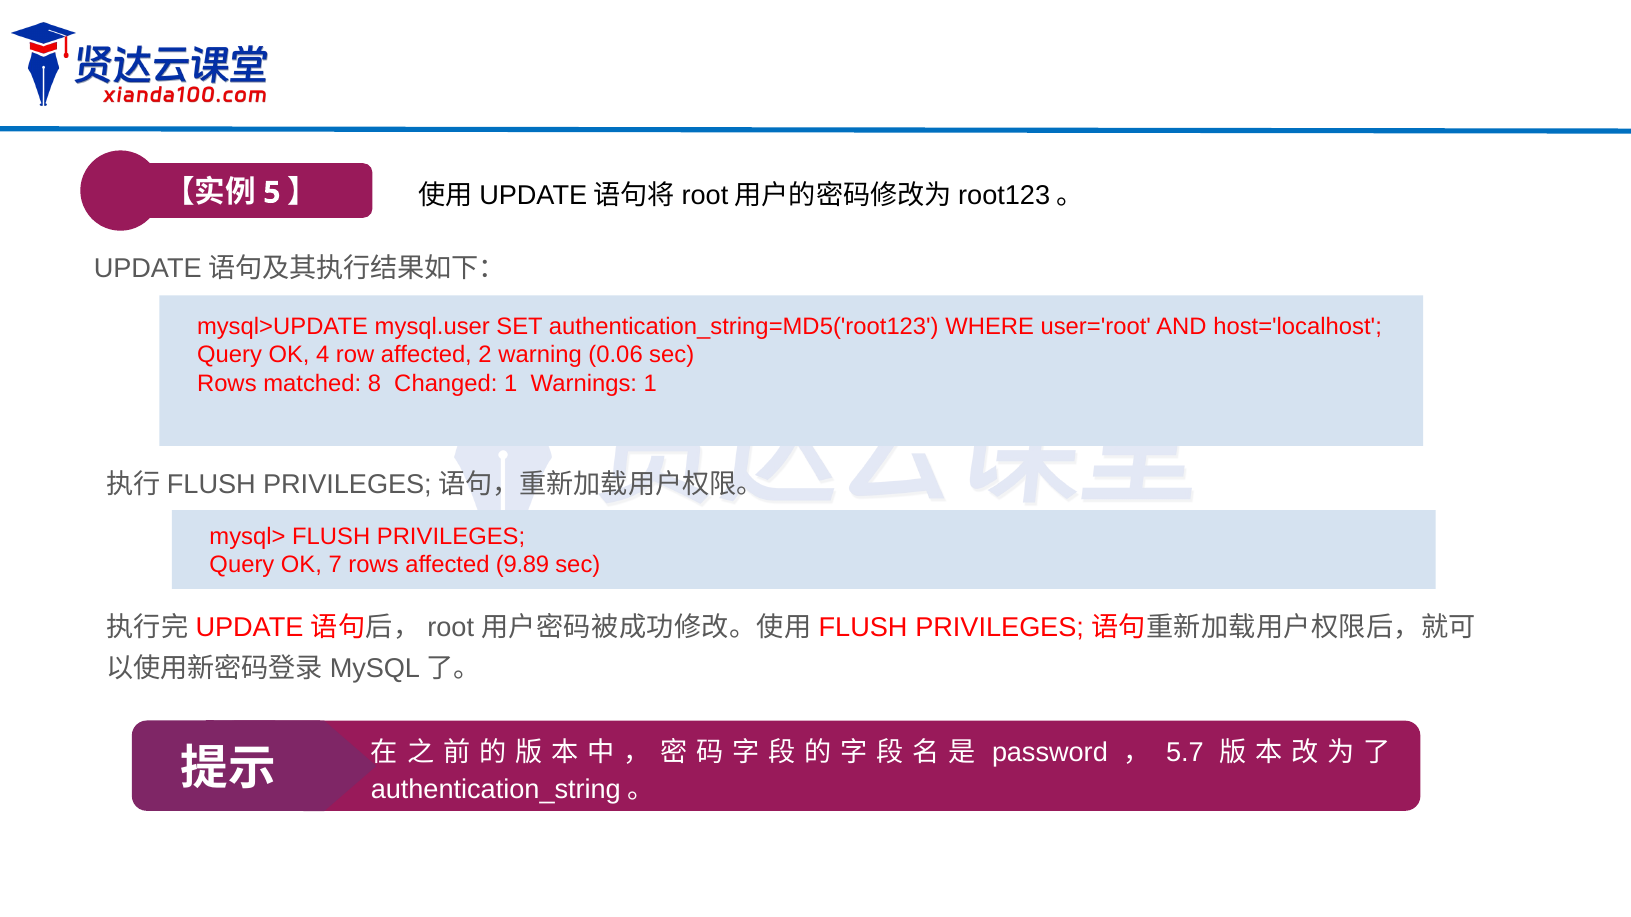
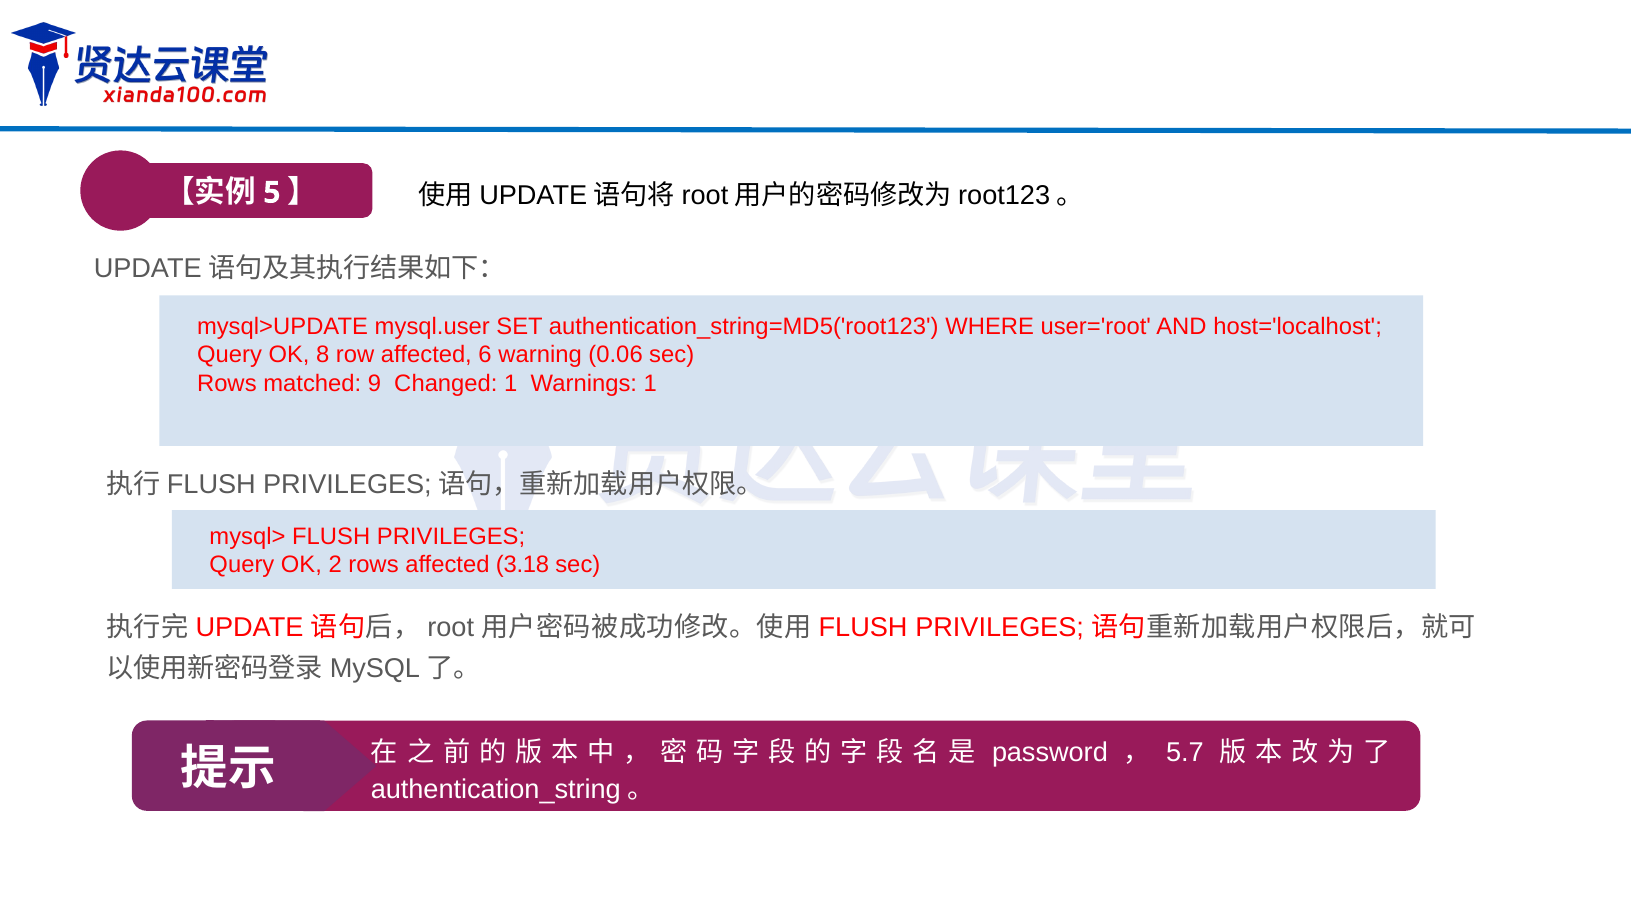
4: 4 -> 8 (323, 355)
2: 2 -> 6 (485, 355)
8: 8 -> 9 (374, 383)
7: 7 -> 2 (335, 565)
9.89: 9.89 -> 3.18 (523, 565)
